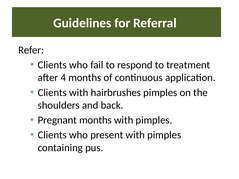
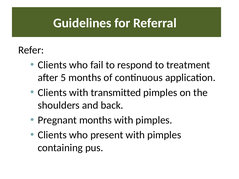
4: 4 -> 5 (63, 78)
hairbrushes: hairbrushes -> transmitted (116, 93)
